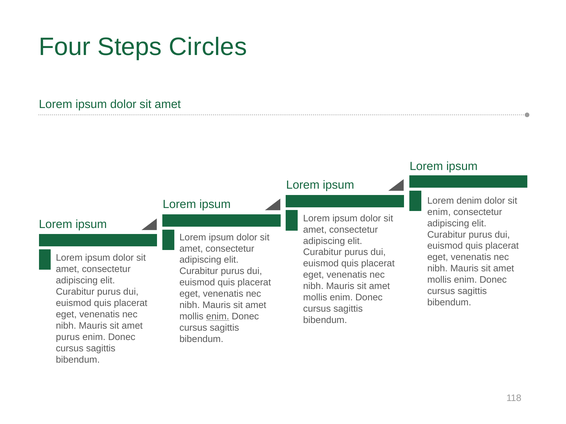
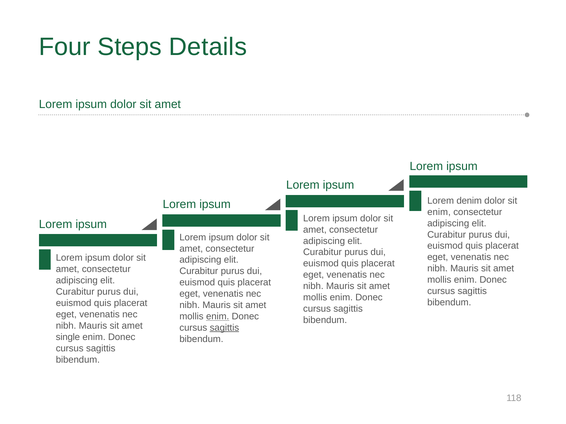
Circles: Circles -> Details (208, 47)
sagittis underline: none -> present (224, 328)
purus: purus -> single (68, 337)
